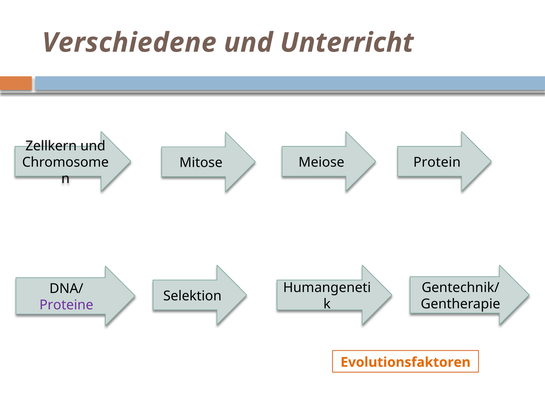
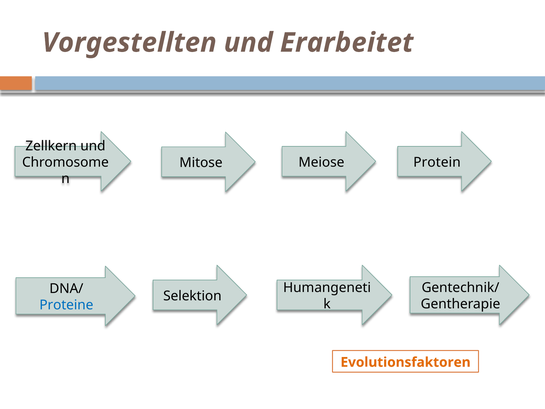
Verschiedene: Verschiedene -> Vorgestellten (129, 43)
Unterricht: Unterricht -> Erarbeitet (347, 43)
Proteine colour: purple -> blue (66, 305)
